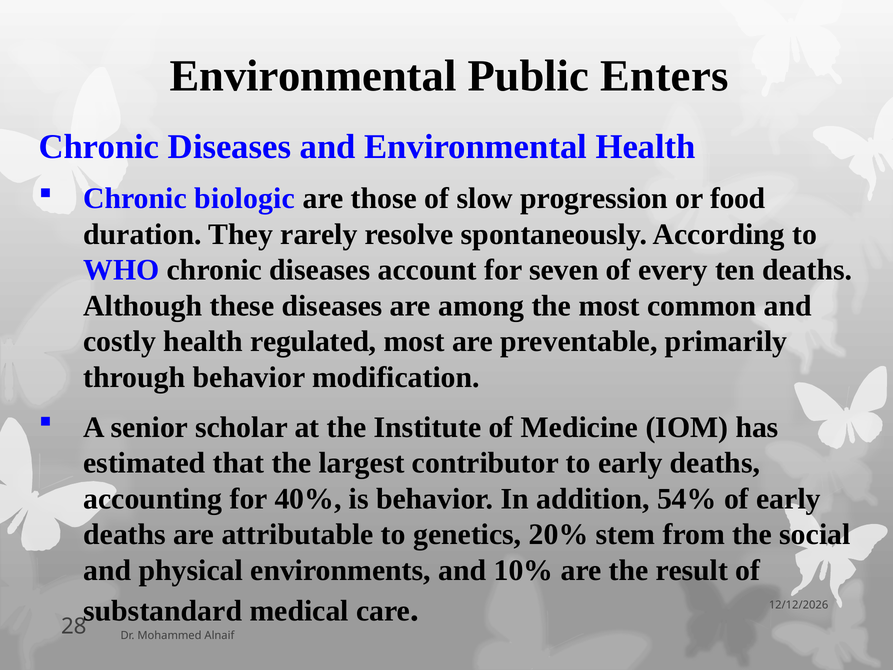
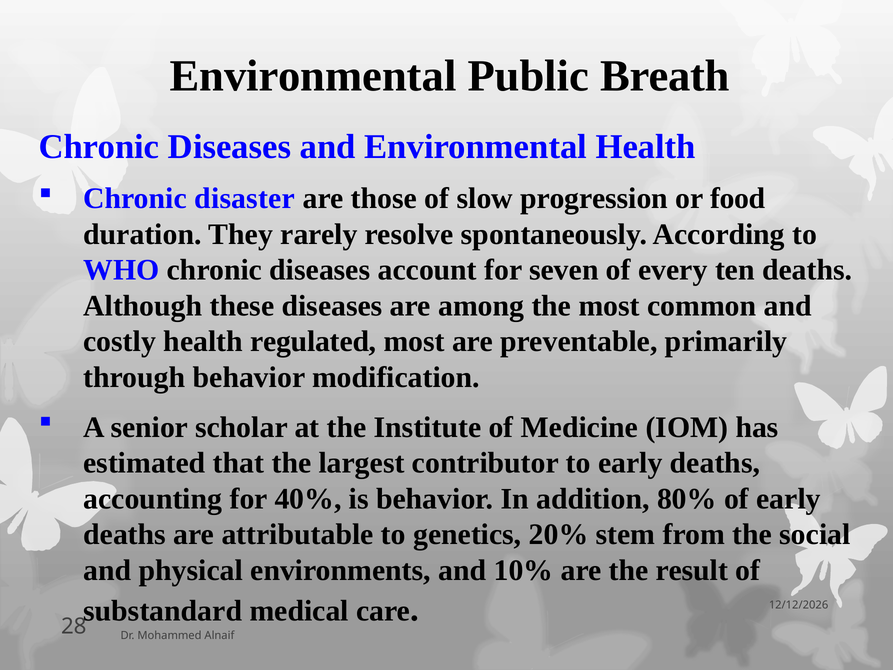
Enters: Enters -> Breath (665, 76)
biologic: biologic -> disaster (245, 198)
54%: 54% -> 80% (687, 499)
